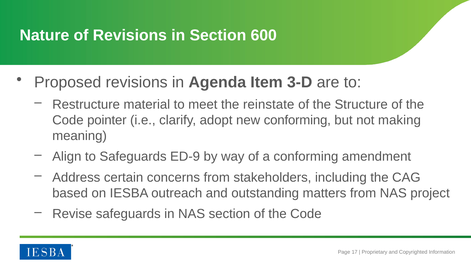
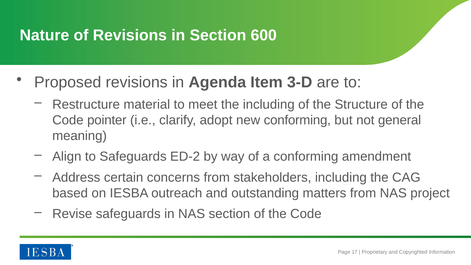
the reinstate: reinstate -> including (269, 104)
making: making -> general (400, 120)
ED-9: ED-9 -> ED-2 (185, 157)
